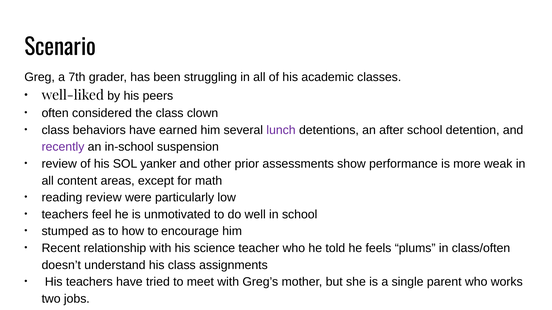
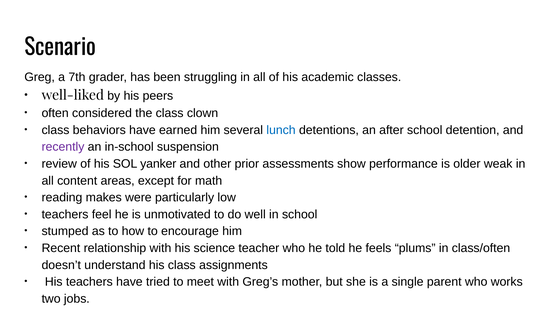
lunch colour: purple -> blue (281, 130)
more: more -> older (467, 164)
reading review: review -> makes (104, 198)
